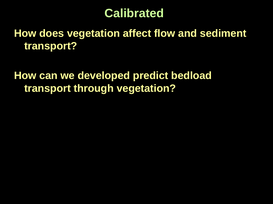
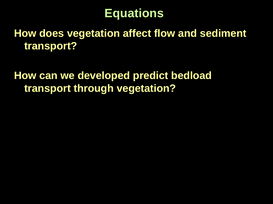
Calibrated: Calibrated -> Equations (134, 13)
